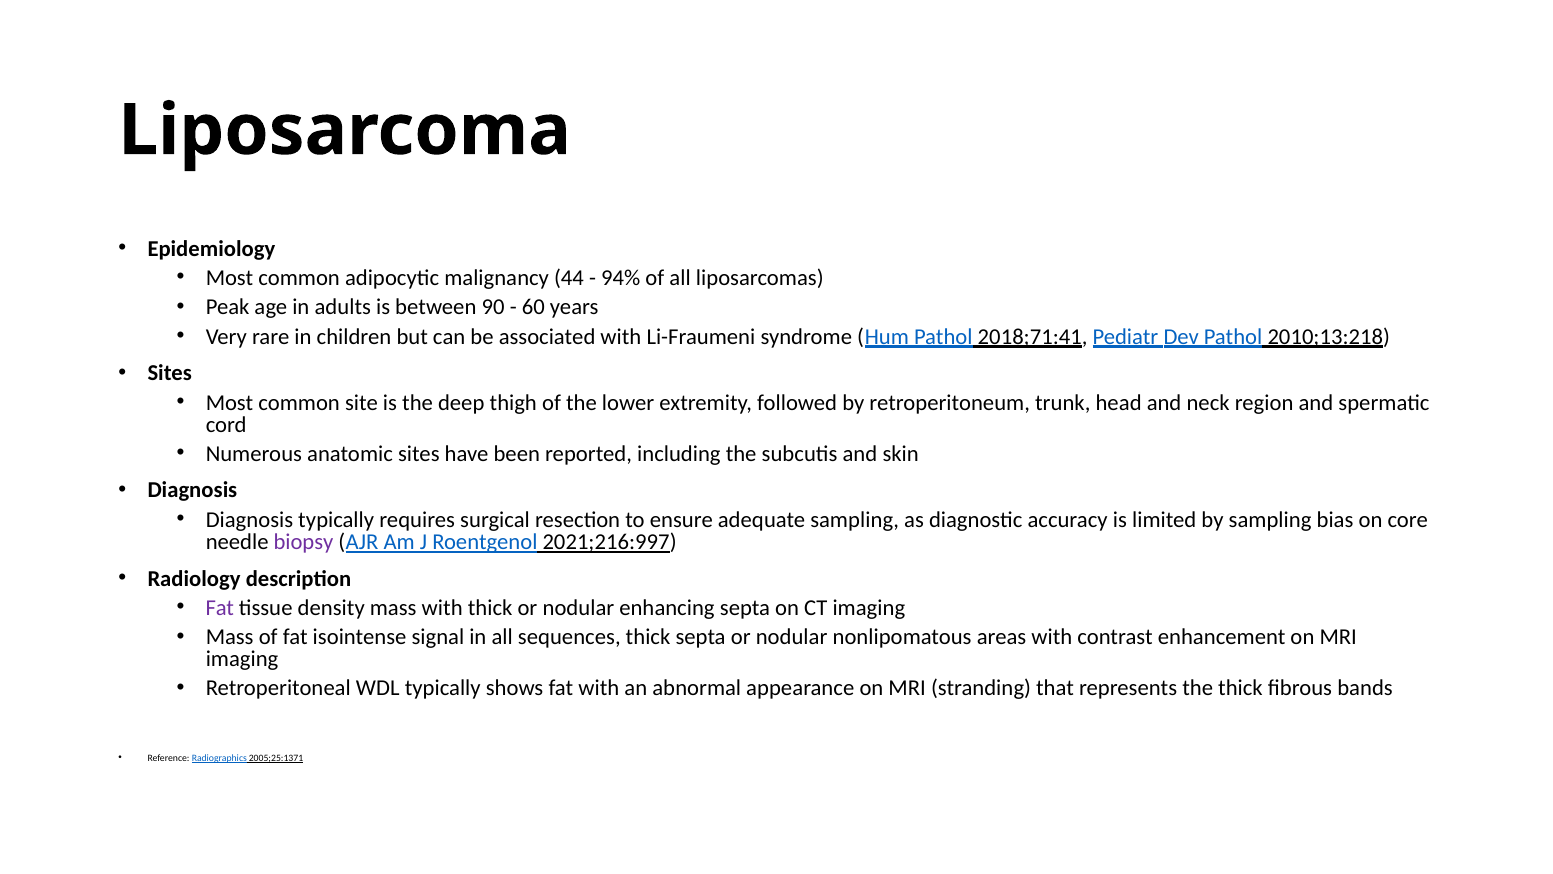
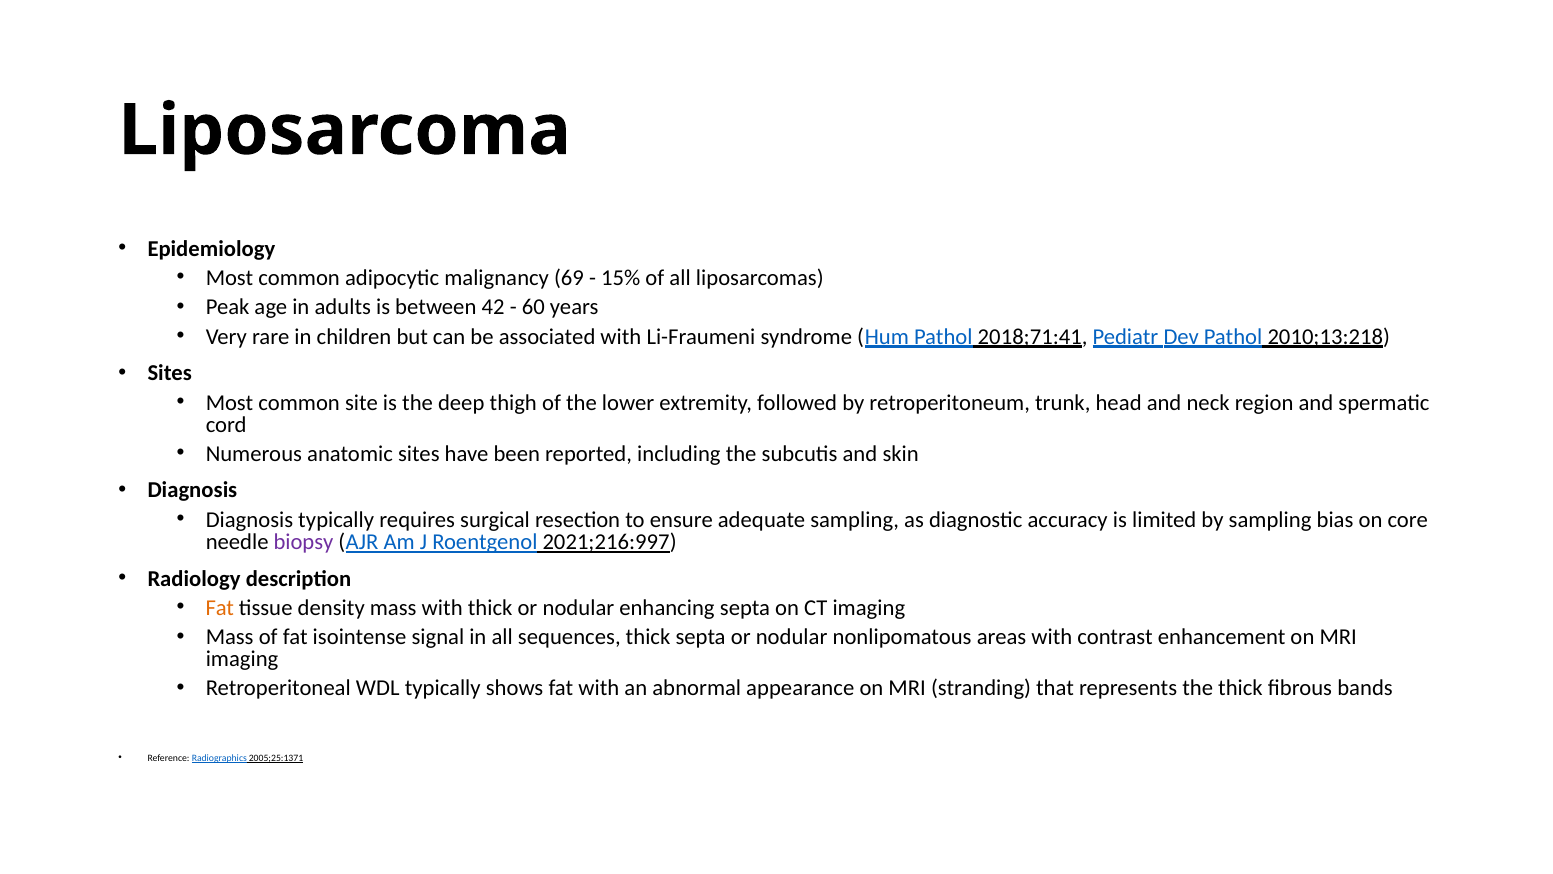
44: 44 -> 69 (569, 278)
94%: 94% -> 15% (621, 278)
90: 90 -> 42 (493, 307)
Fat colour: purple -> orange (220, 608)
